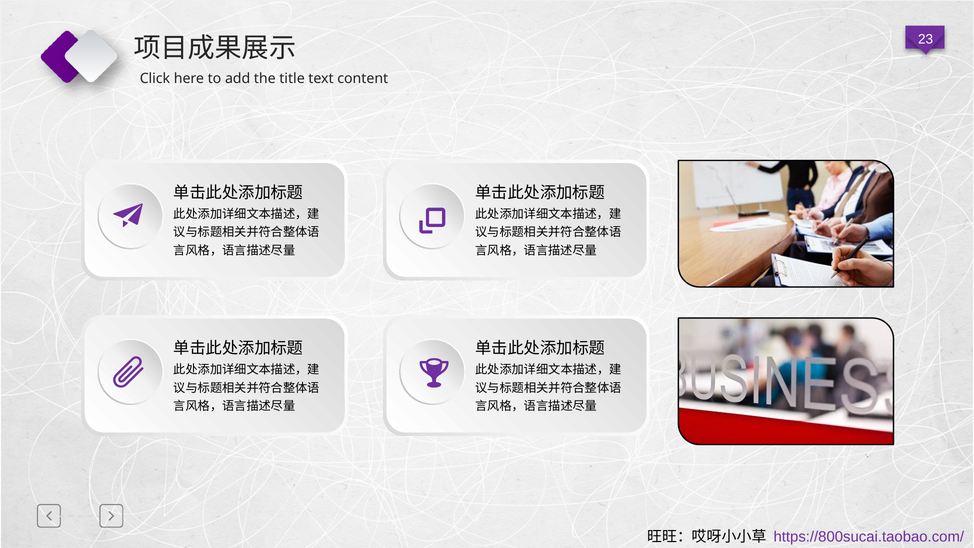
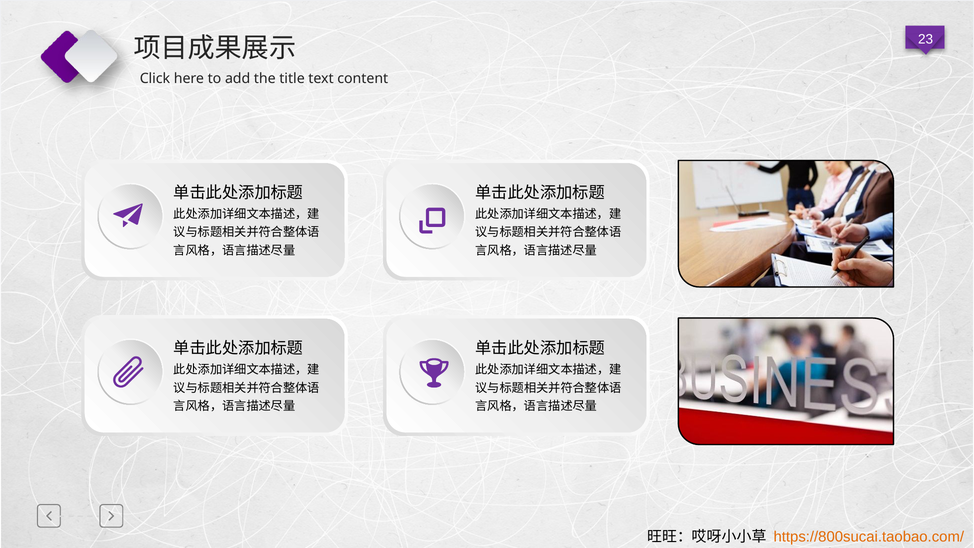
https://800sucai.taobao.com/ colour: purple -> orange (869, 537)
